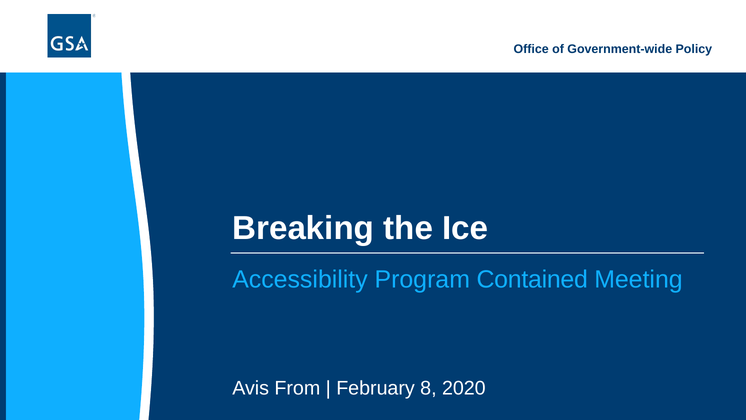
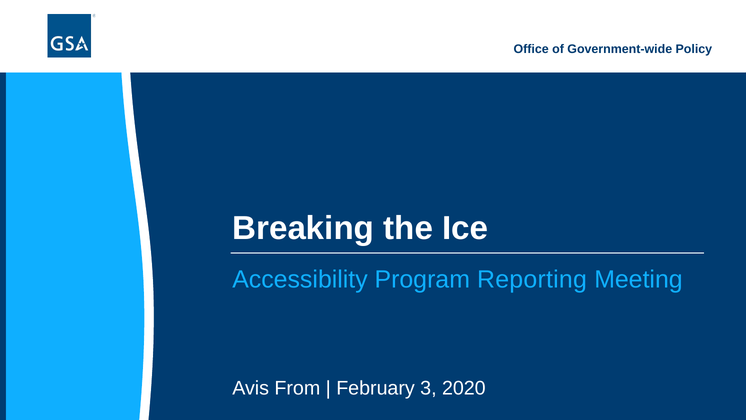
Contained: Contained -> Reporting (532, 279)
8: 8 -> 3 (428, 388)
